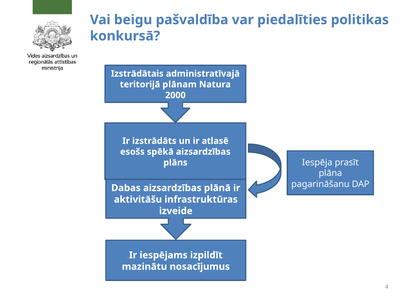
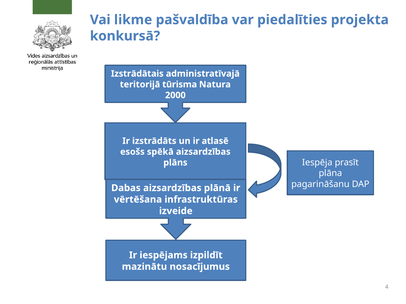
beigu: beigu -> likme (133, 20)
politikas: politikas -> projekta (360, 20)
plānam: plānam -> tūrisma (180, 85)
aktivitāšu: aktivitāšu -> vērtēšana (138, 200)
